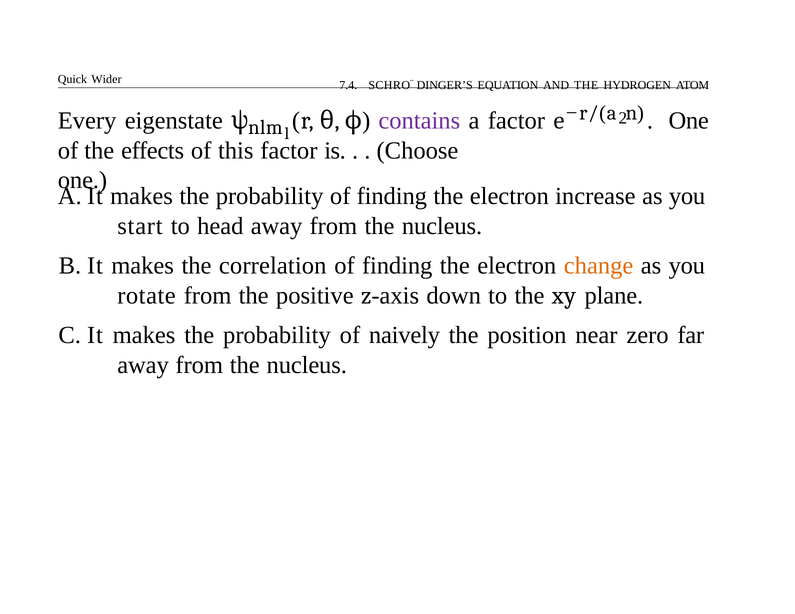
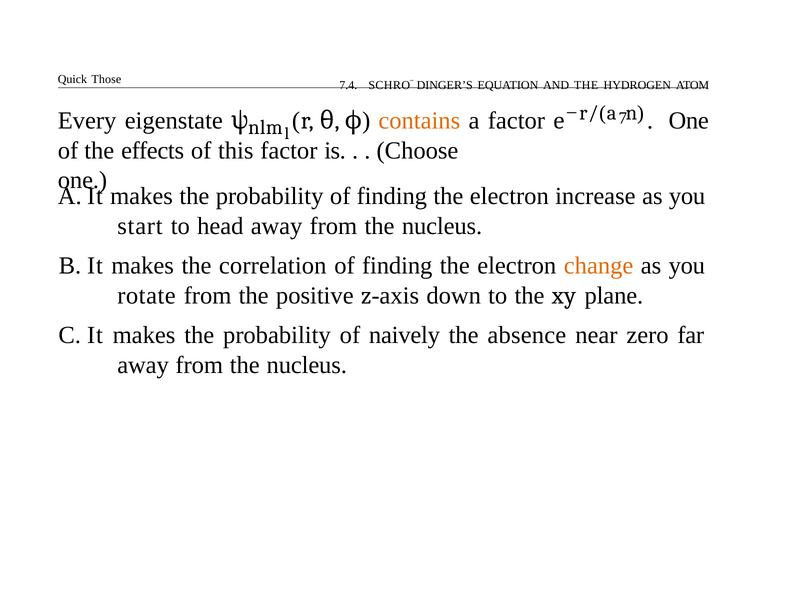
Wider: Wider -> Those (106, 79)
contains colour: purple -> orange (419, 121)
2: 2 -> 7 (623, 118)
position: position -> absence (527, 335)
